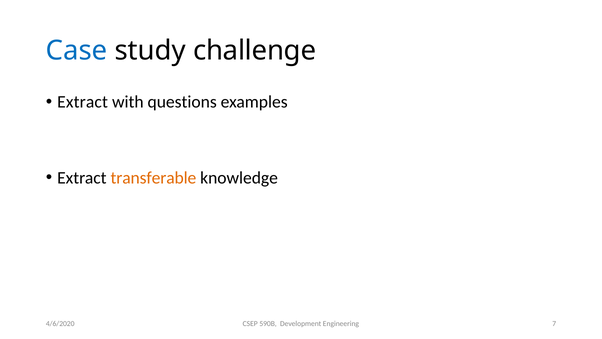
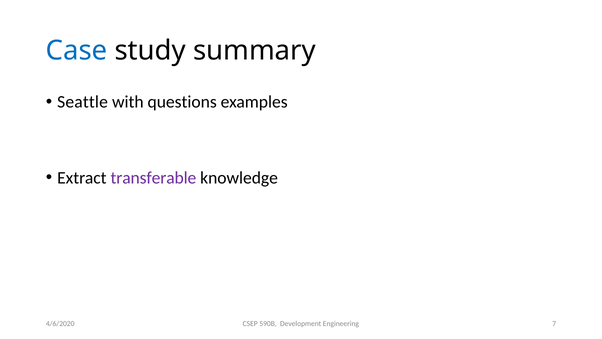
challenge: challenge -> summary (254, 51)
Extract: Extract -> Seattle (83, 102)
transferable colour: orange -> purple (153, 178)
